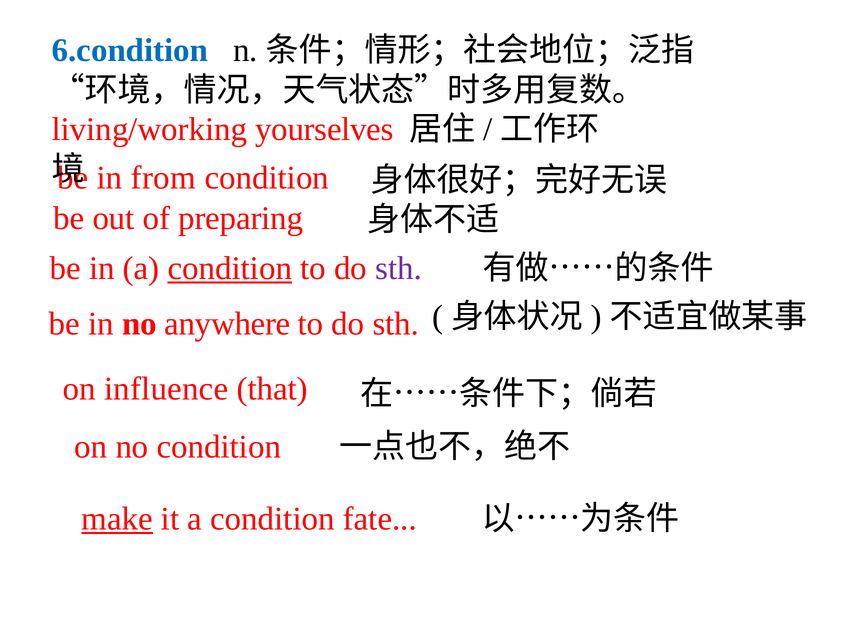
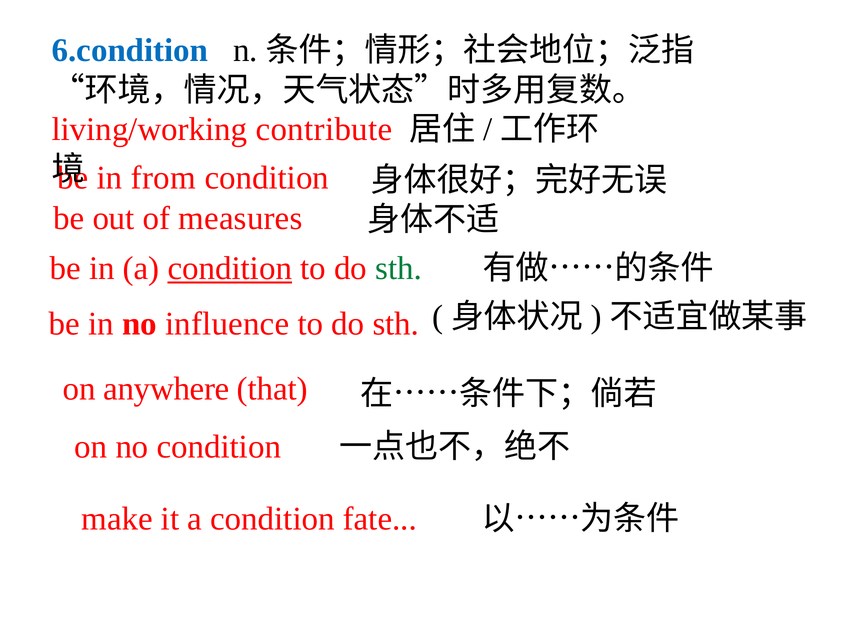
yourselves: yourselves -> contribute (324, 129)
preparing: preparing -> measures (241, 218)
sth colour: purple -> green (399, 268)
anywhere: anywhere -> influence (227, 324)
influence: influence -> anywhere (166, 389)
make underline: present -> none (117, 518)
